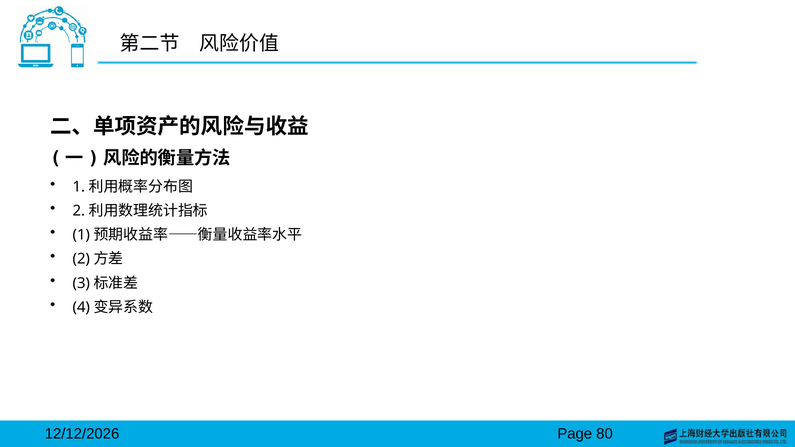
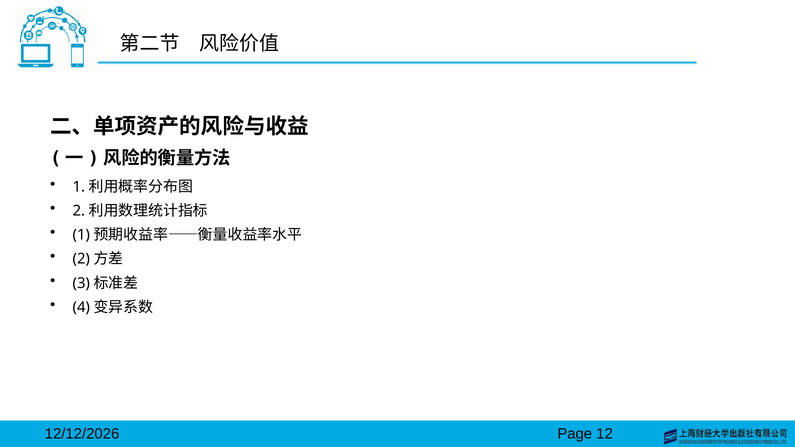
80: 80 -> 12 (605, 434)
